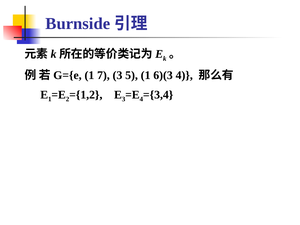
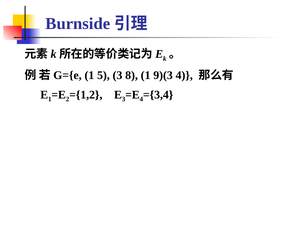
7: 7 -> 5 (103, 75)
5: 5 -> 8 (132, 75)
6)(3: 6)(3 -> 9)(3 (163, 75)
